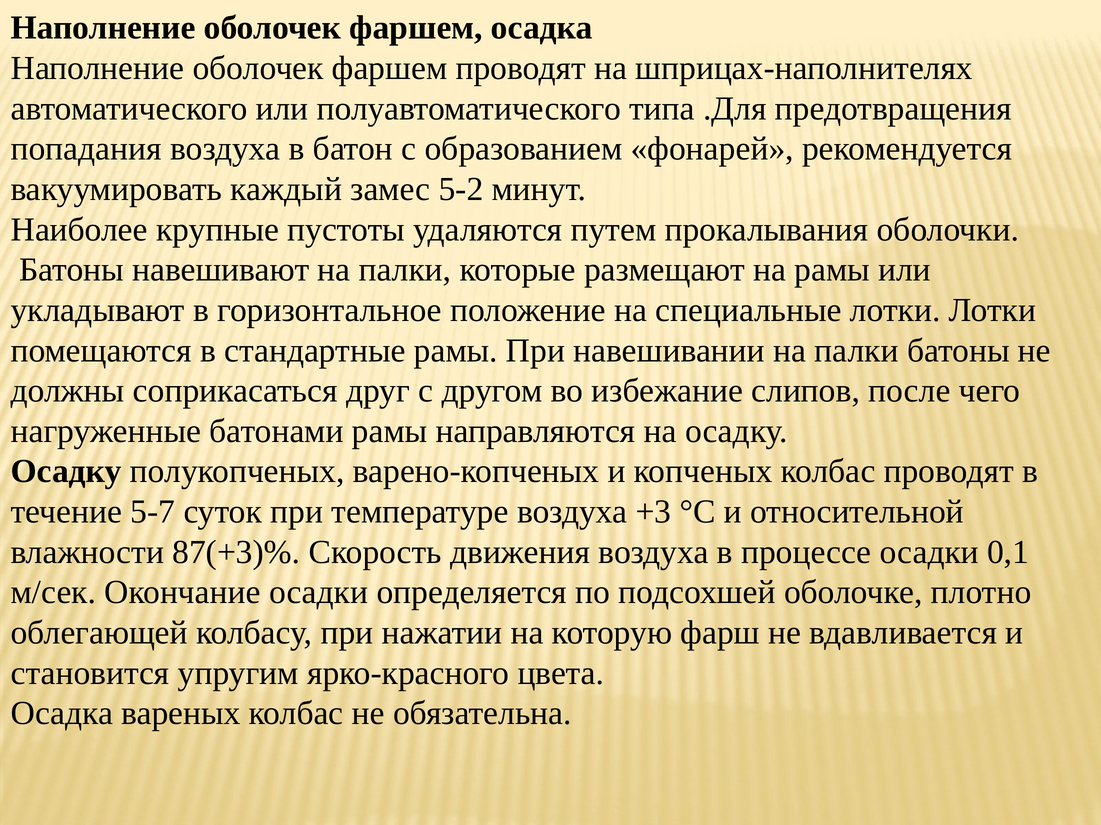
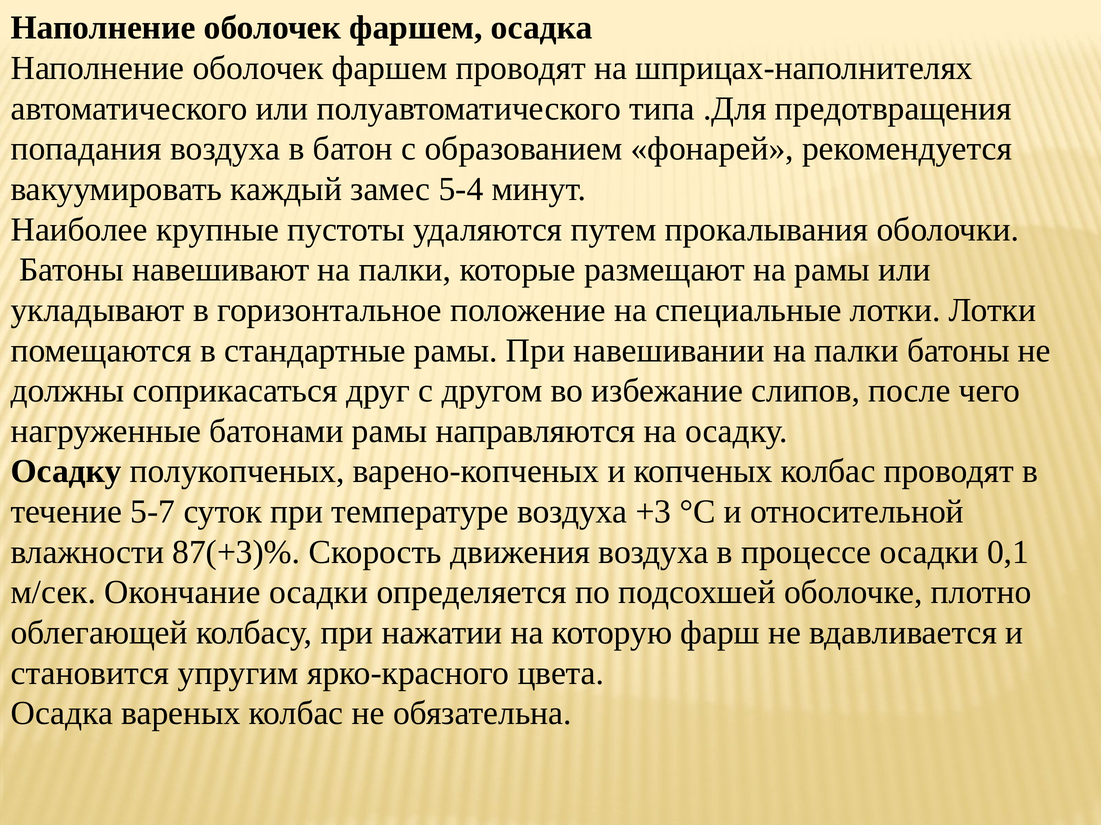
5-2: 5-2 -> 5-4 (461, 189)
